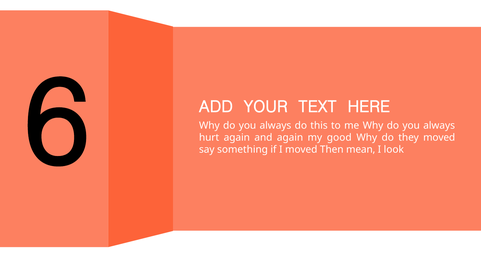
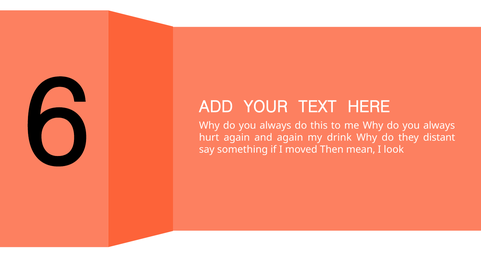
good: good -> drink (339, 138)
they moved: moved -> distant (439, 138)
